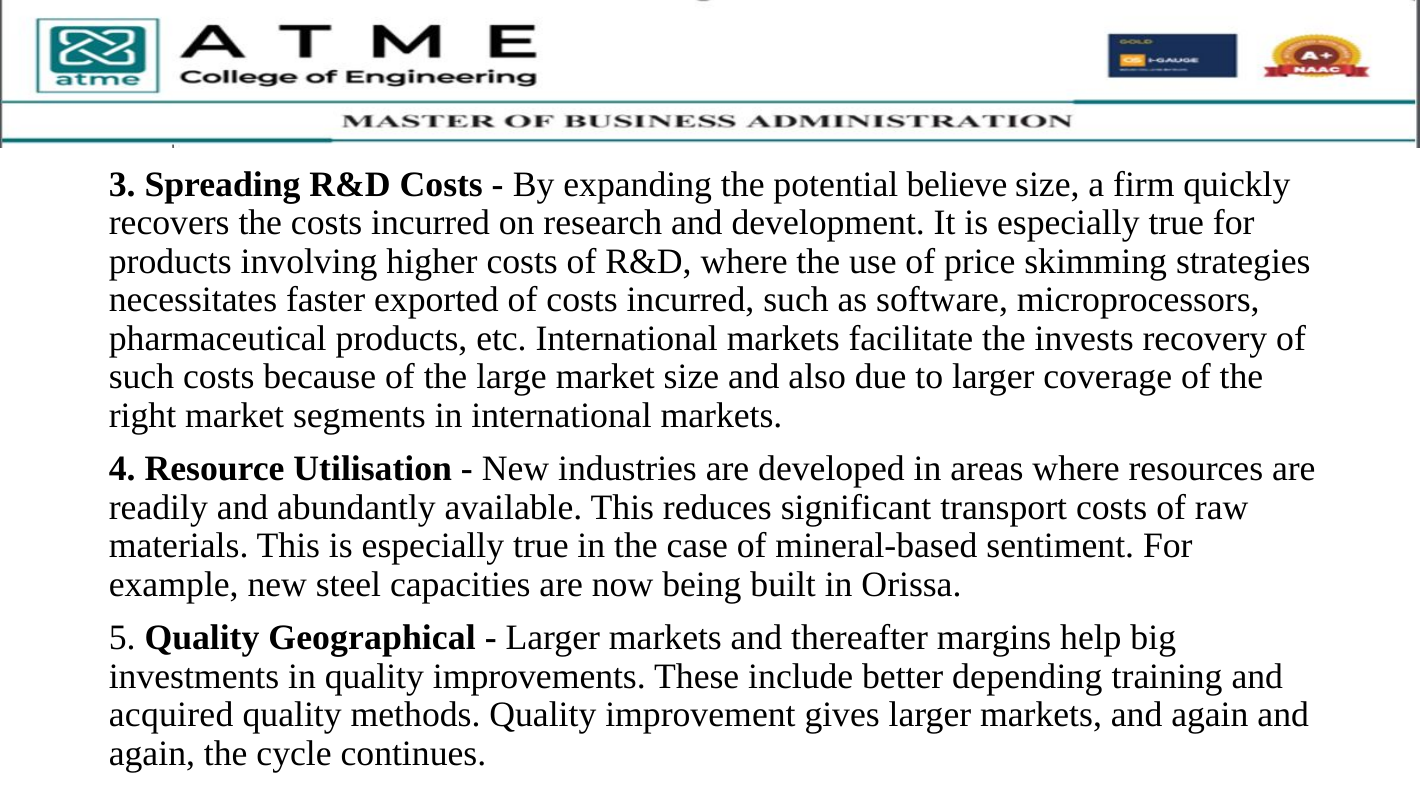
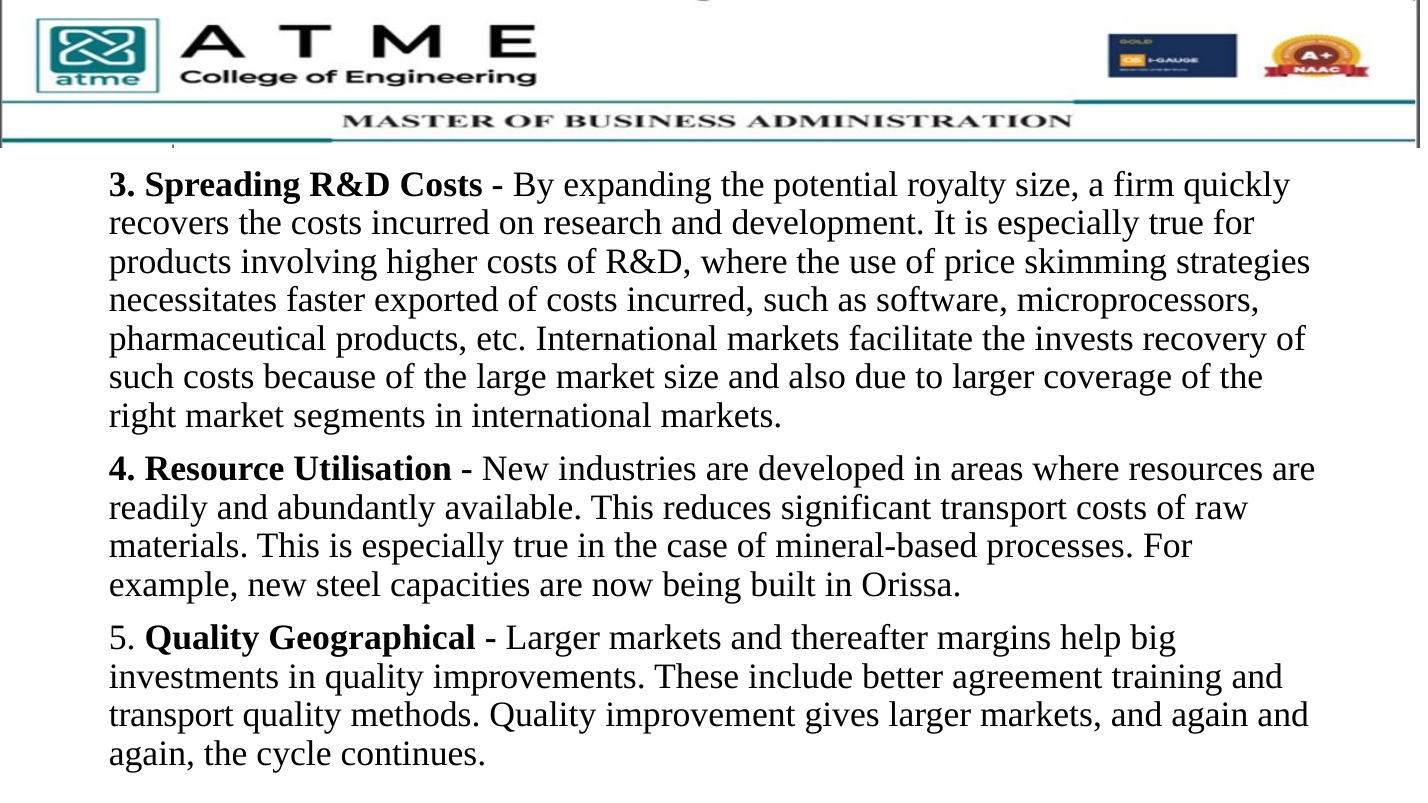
believe: believe -> royalty (957, 184)
sentiment: sentiment -> processes (1060, 546)
depending: depending -> agreement (1027, 677)
acquired: acquired -> transport (171, 715)
